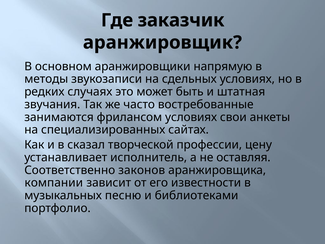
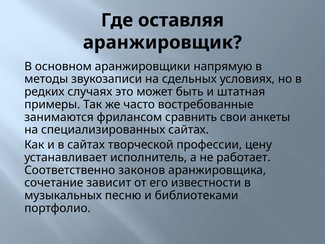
заказчик: заказчик -> оставляя (181, 20)
звучания: звучания -> примеры (52, 104)
фрилансом условиях: условиях -> сравнить (191, 117)
в сказал: сказал -> сайтах (86, 145)
оставляя: оставляя -> работает (243, 157)
компании: компании -> сочетание (54, 183)
